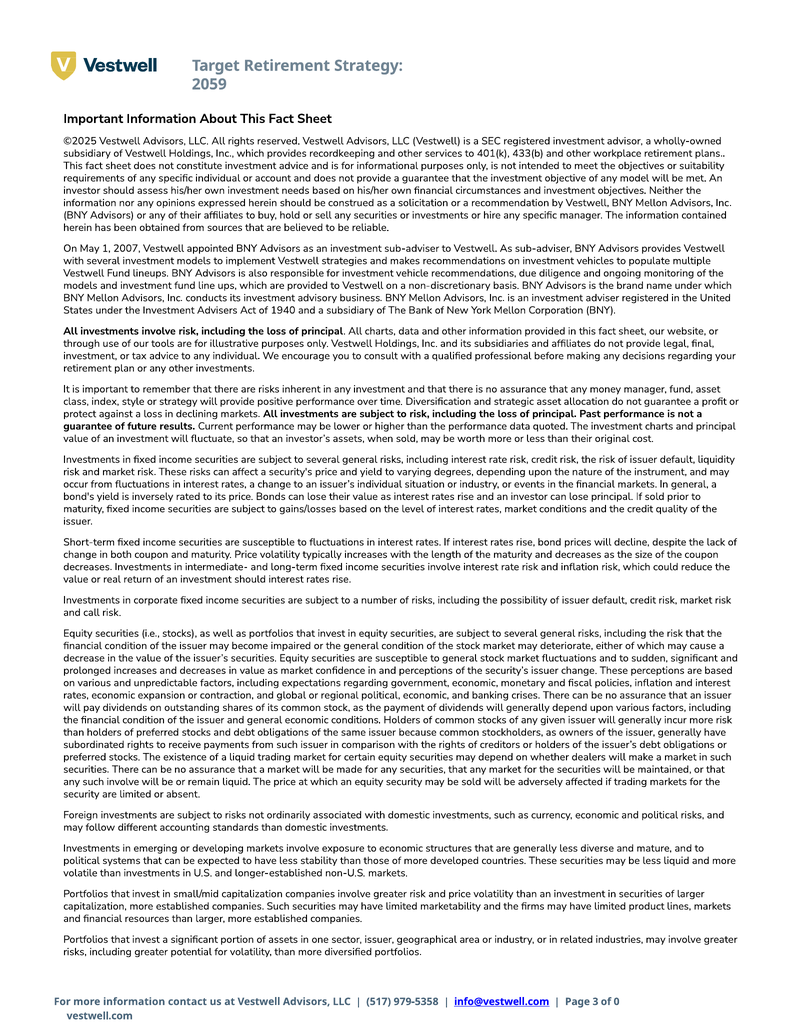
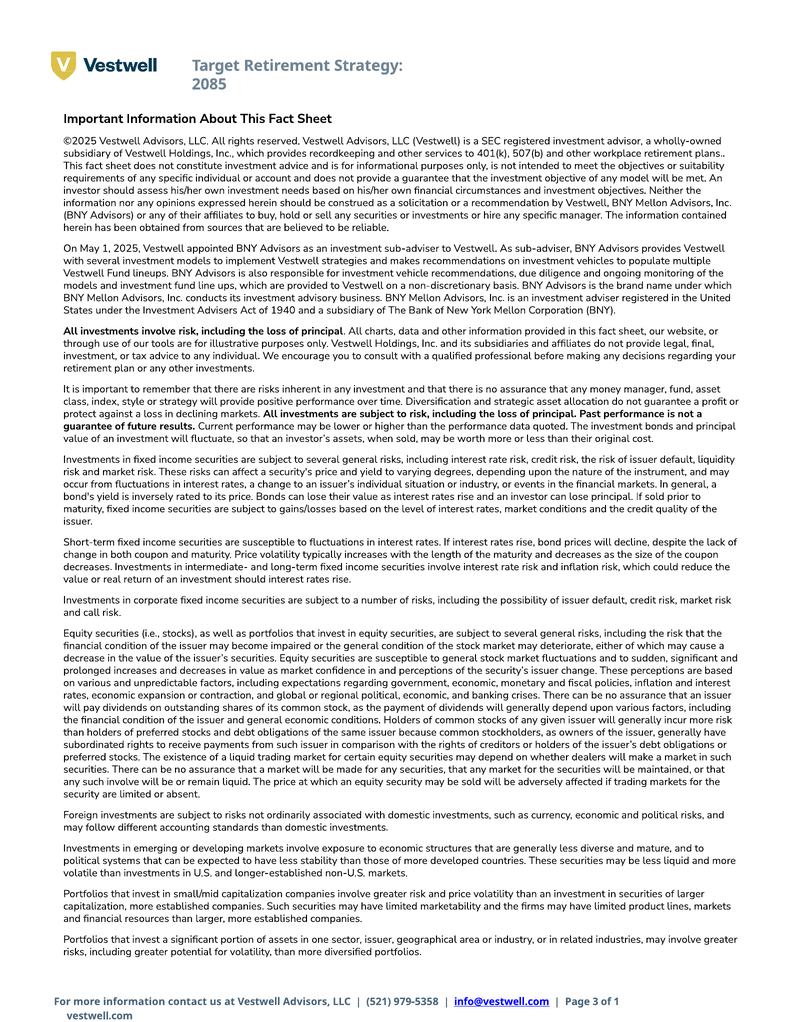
2059: 2059 -> 2085 (209, 84)
433(b: 433(b -> 507(b (528, 153)
2007: 2007 -> 2025 (127, 248)
investment charts: charts -> bonds (659, 426)
517: 517 -> 521 (379, 1002)
of 0: 0 -> 1 (617, 1002)
